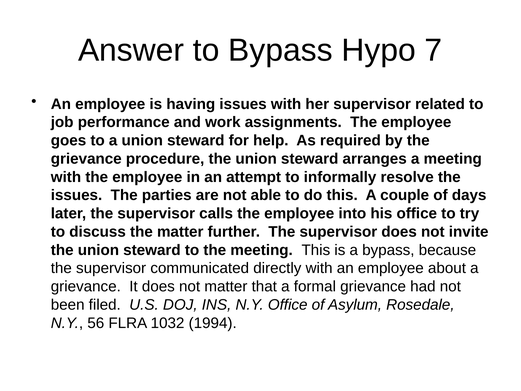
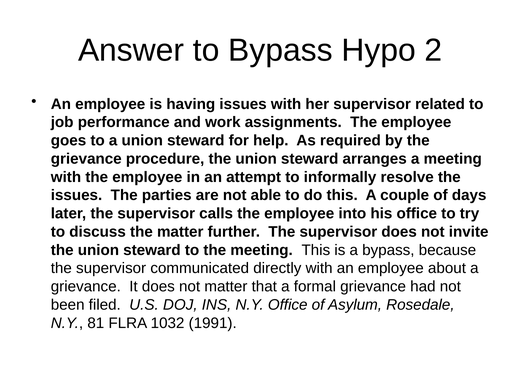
7: 7 -> 2 (433, 50)
56: 56 -> 81 (96, 323)
1994: 1994 -> 1991 (213, 323)
